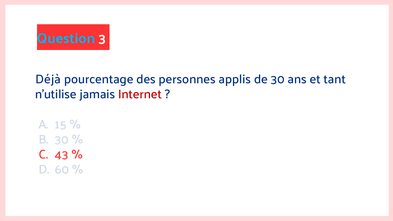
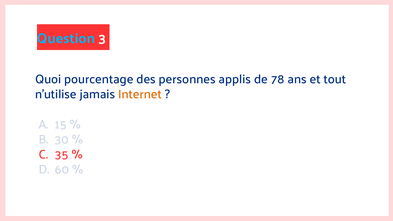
Déjà: Déjà -> Quoi (48, 79)
de 30: 30 -> 78 (278, 79)
tant: tant -> tout (335, 79)
Internet colour: red -> orange (140, 94)
43: 43 -> 35 (62, 155)
